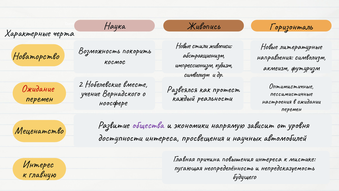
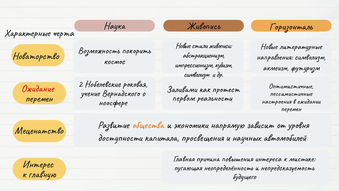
вместе: вместе -> роковая (135, 84)
Развеялся: Развеялся -> Заливами (182, 89)
каждый: каждый -> первом (183, 98)
общества colour: purple -> orange (148, 125)
доступности интереса: интереса -> капитала (162, 137)
